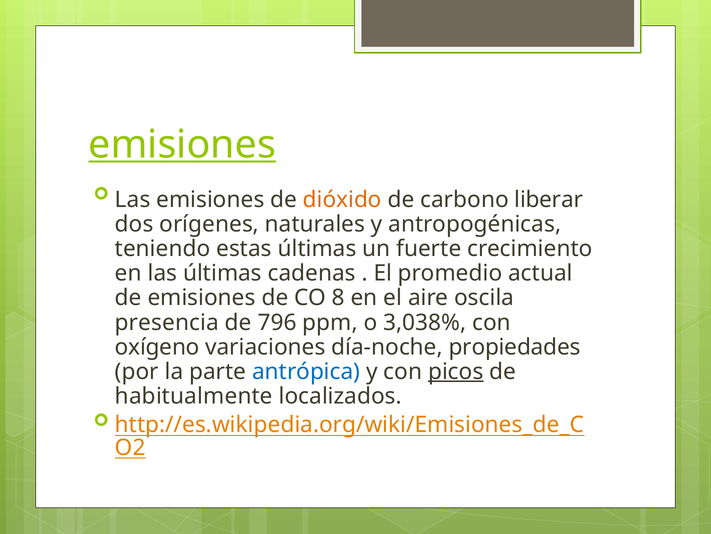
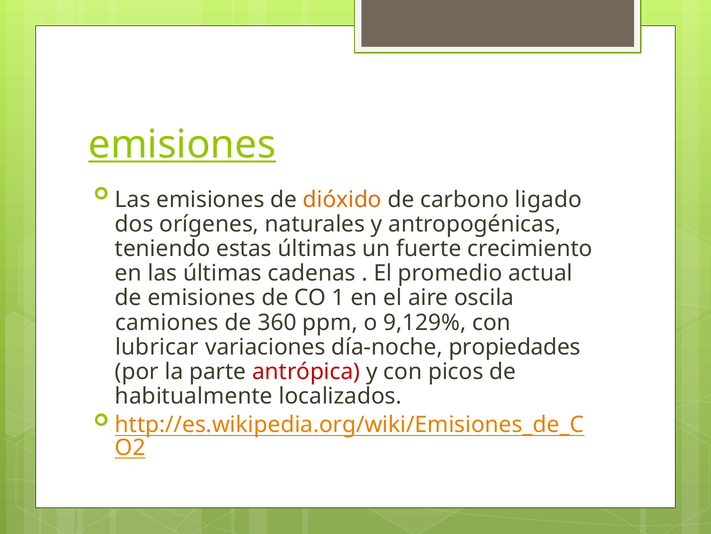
liberar: liberar -> ligado (548, 199)
8: 8 -> 1 (338, 298)
presencia: presencia -> camiones (167, 322)
796: 796 -> 360 (277, 322)
3,038%: 3,038% -> 9,129% (425, 322)
oxígeno: oxígeno -> lubricar (157, 347)
antrópica colour: blue -> red (306, 371)
picos underline: present -> none (456, 371)
